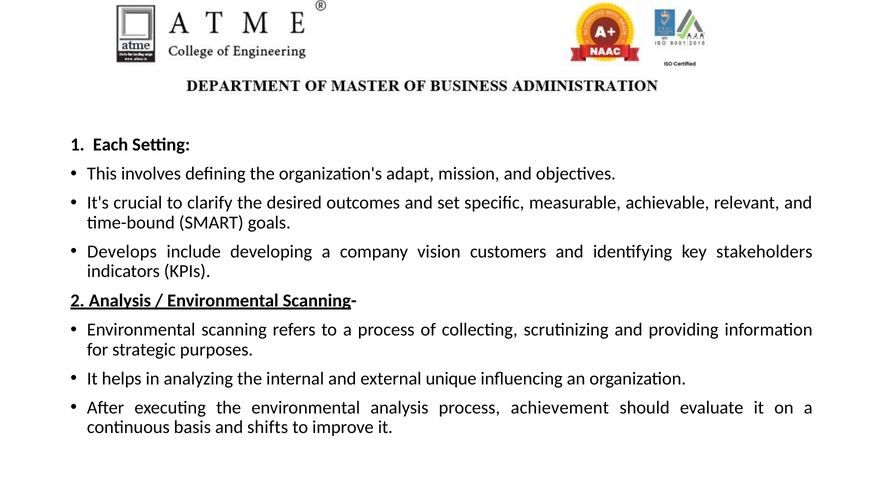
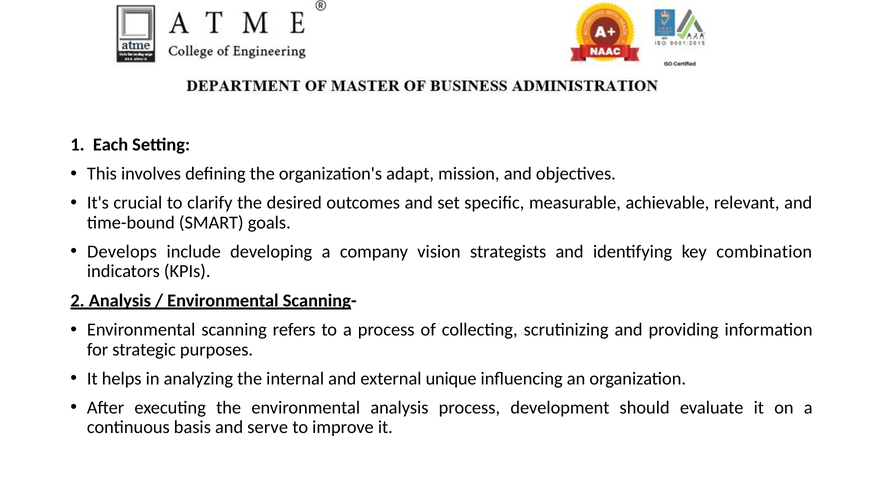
customers: customers -> strategists (508, 252)
stakeholders: stakeholders -> combination (764, 252)
achievement: achievement -> development (560, 407)
shifts: shifts -> serve (268, 427)
